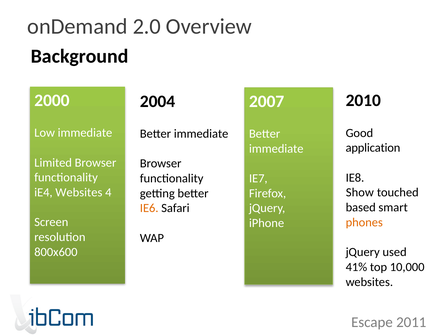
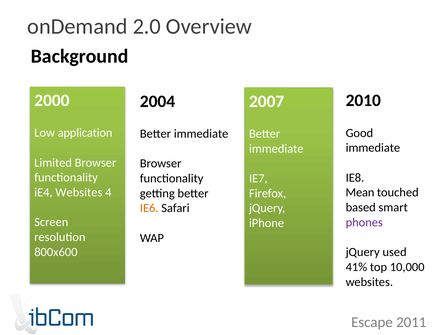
Low immediate: immediate -> application (85, 133)
application: application -> immediate (373, 148)
Show: Show -> Mean (360, 193)
phones colour: orange -> purple (364, 222)
